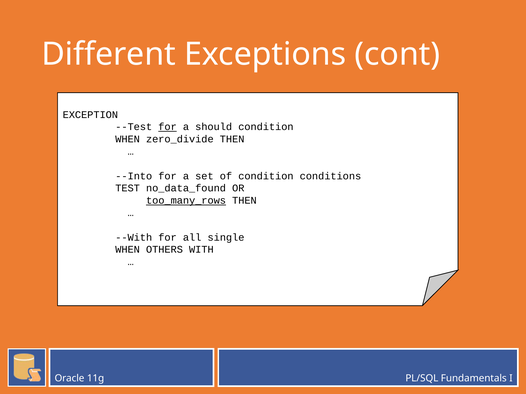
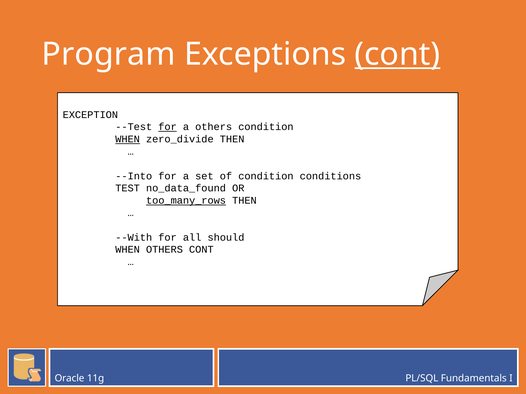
Different: Different -> Program (108, 54)
cont underline: none -> present (397, 54)
a should: should -> others (214, 127)
WHEN underline: none -> present (128, 139)
single: single -> should (226, 238)
OTHERS WITH: WITH -> CONT (201, 250)
